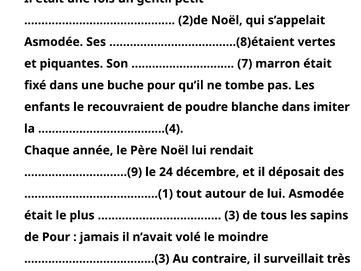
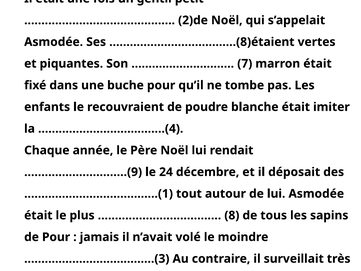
blanche dans: dans -> était (296, 107)
3: 3 -> 8 (232, 215)
